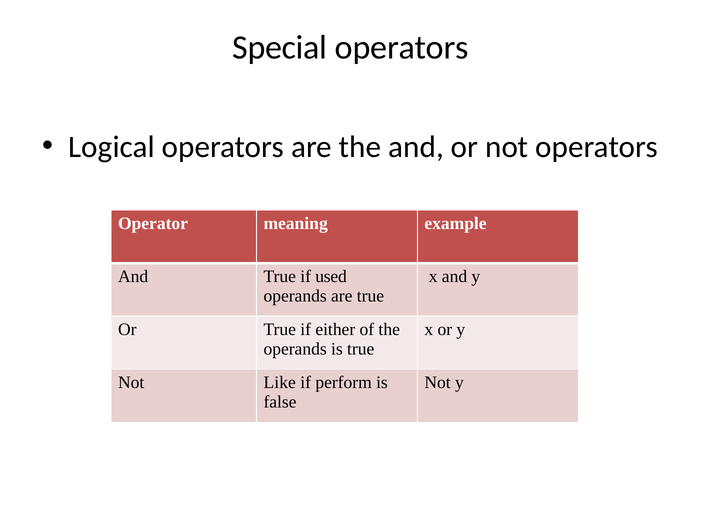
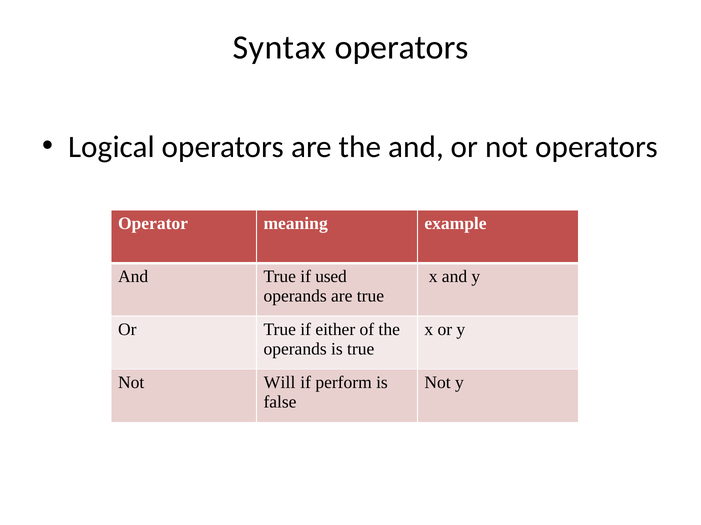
Special: Special -> Syntax (280, 47)
Like: Like -> Will (280, 383)
